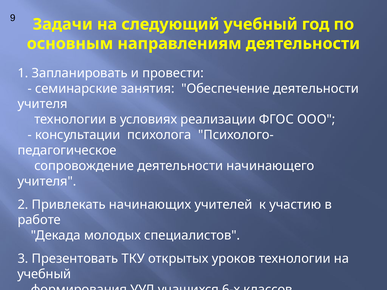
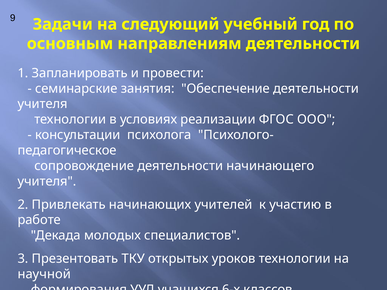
учебный: учебный -> научной (44, 274)
